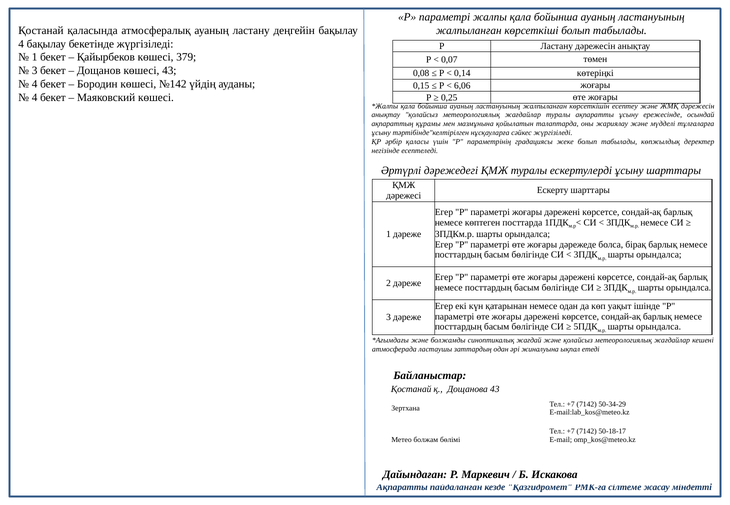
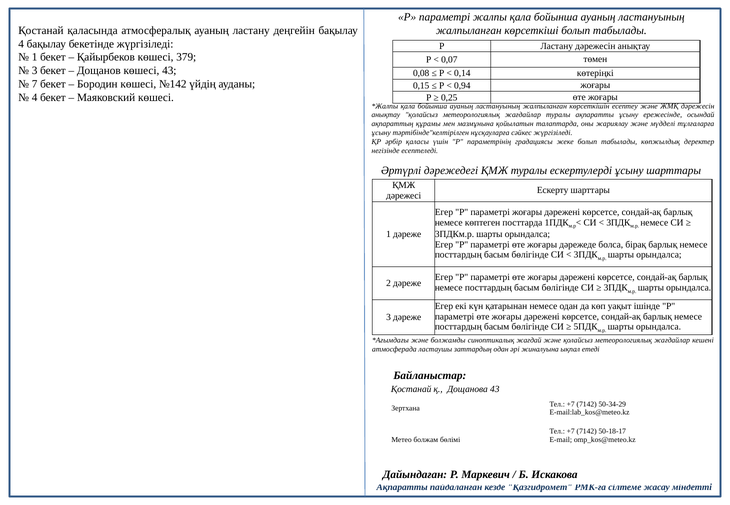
4: 4 -> 7 (35, 84)
6,06: 6,06 -> 0,94 (462, 85)
